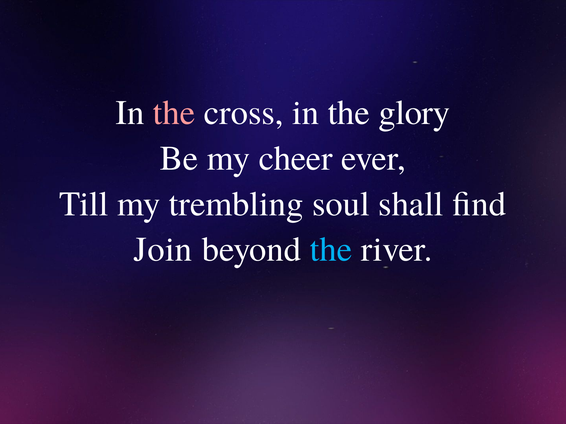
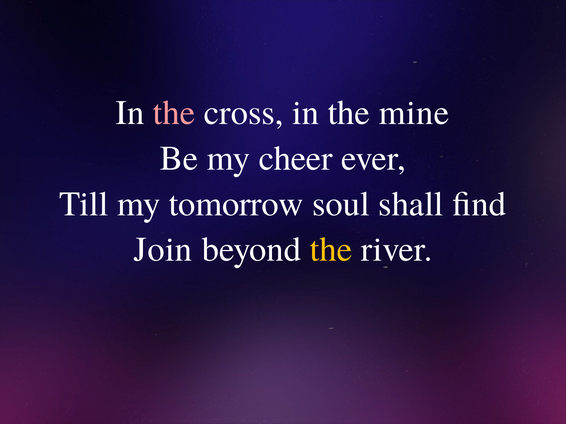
glory: glory -> mine (414, 113)
trembling: trembling -> tomorrow (236, 204)
the colour: light blue -> yellow (331, 250)
